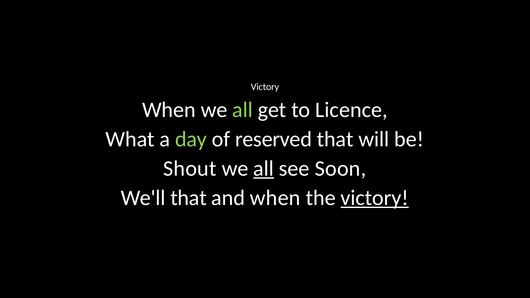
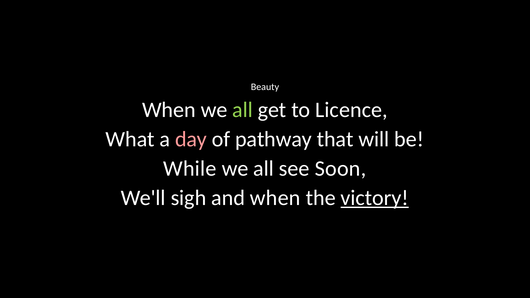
Victory: Victory -> Beauty (265, 87)
day colour: light green -> pink (191, 139)
reserved: reserved -> pathway (273, 139)
Shout: Shout -> While (190, 169)
all underline: present -> none (264, 169)
We'll that: that -> sigh (188, 198)
